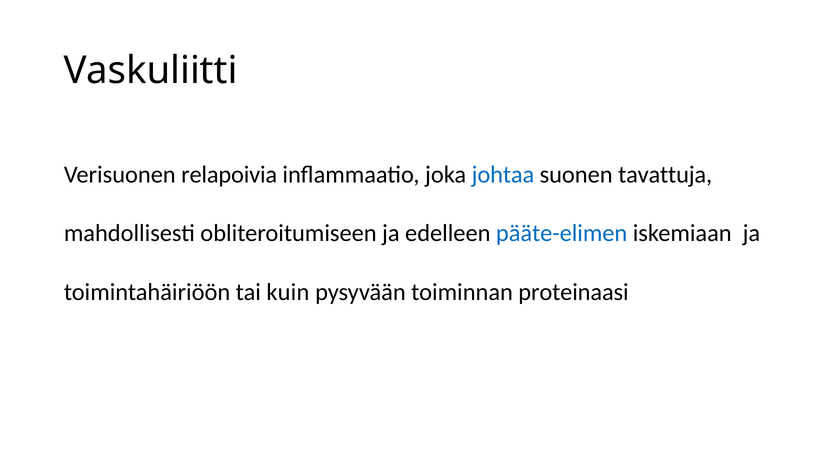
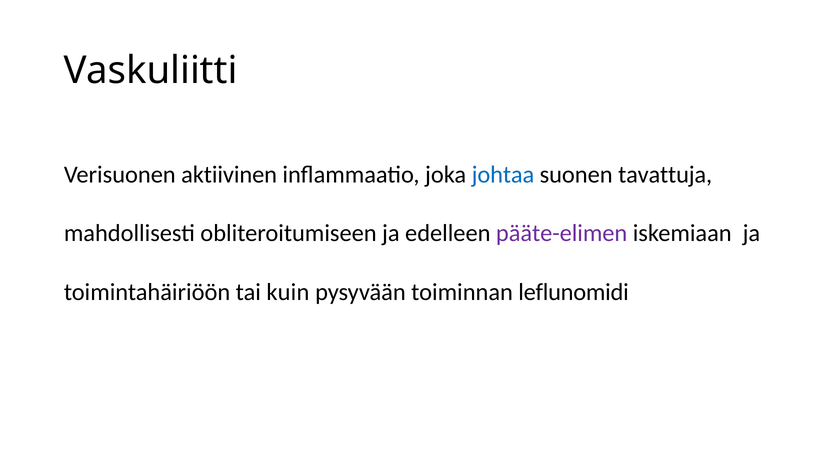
relapoivia: relapoivia -> aktiivinen (229, 174)
pääte-elimen colour: blue -> purple (562, 233)
proteinaasi: proteinaasi -> leflunomidi (574, 292)
